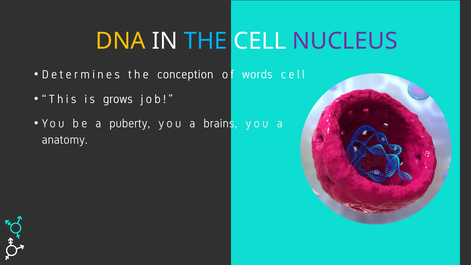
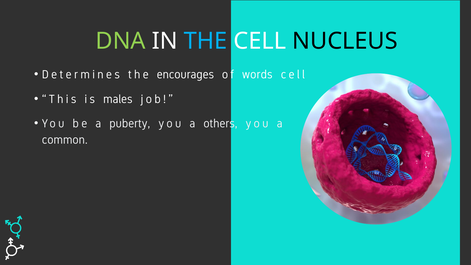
DNA colour: yellow -> light green (121, 41)
NUCLEUS colour: purple -> black (345, 41)
conception: conception -> encourages (185, 75)
grows: grows -> males (118, 99)
brains: brains -> others (220, 123)
anatomy: anatomy -> common (65, 140)
